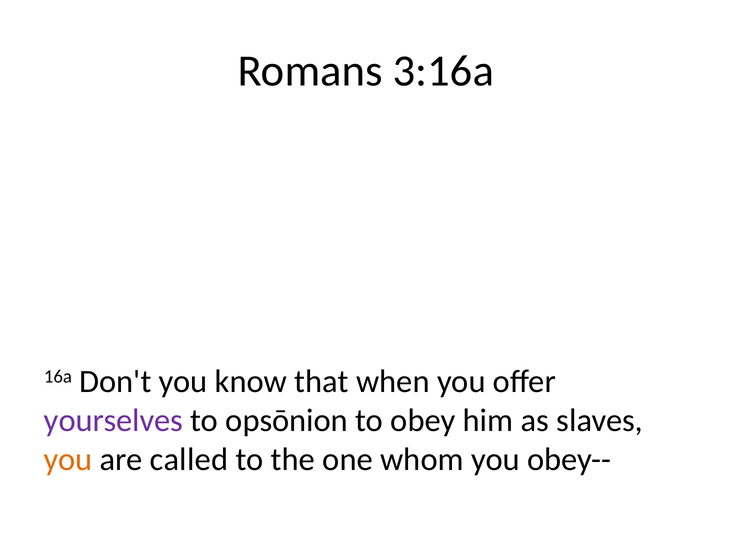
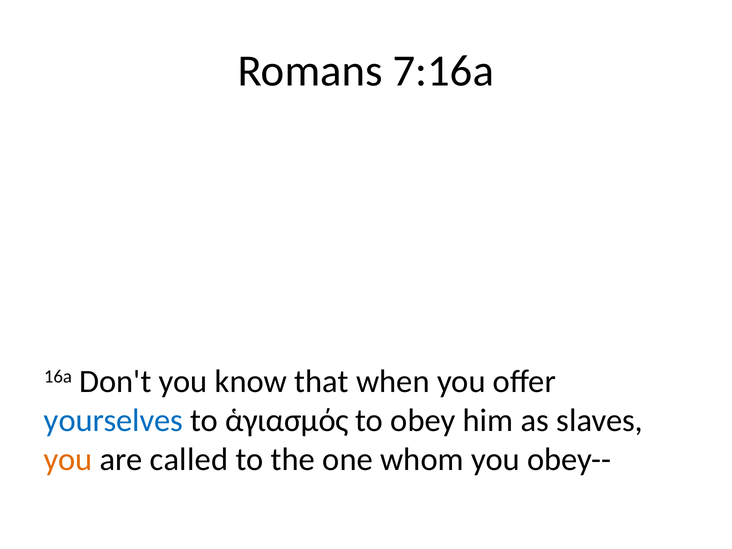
3:16a: 3:16a -> 7:16a (443, 71)
yourselves colour: purple -> blue (114, 421)
opsōnion: opsōnion -> ἁγιασμός (287, 421)
